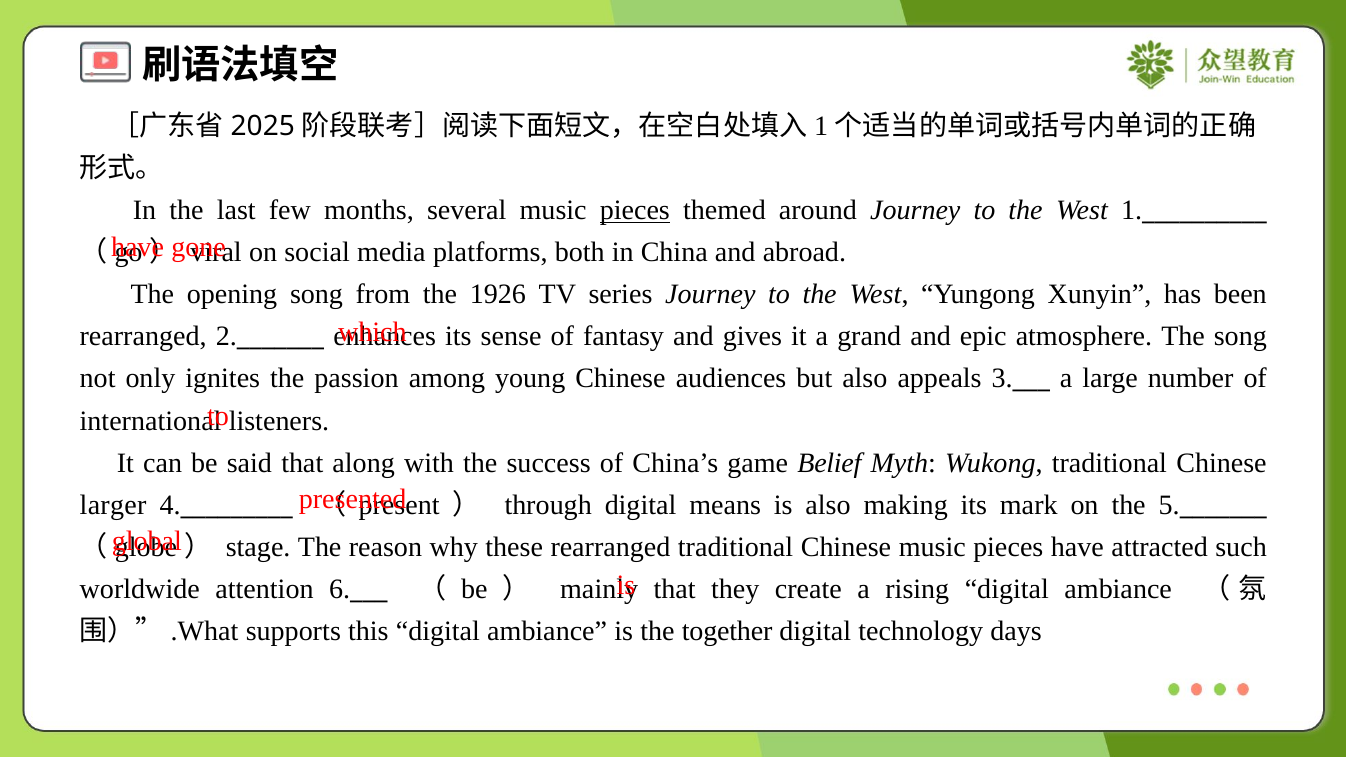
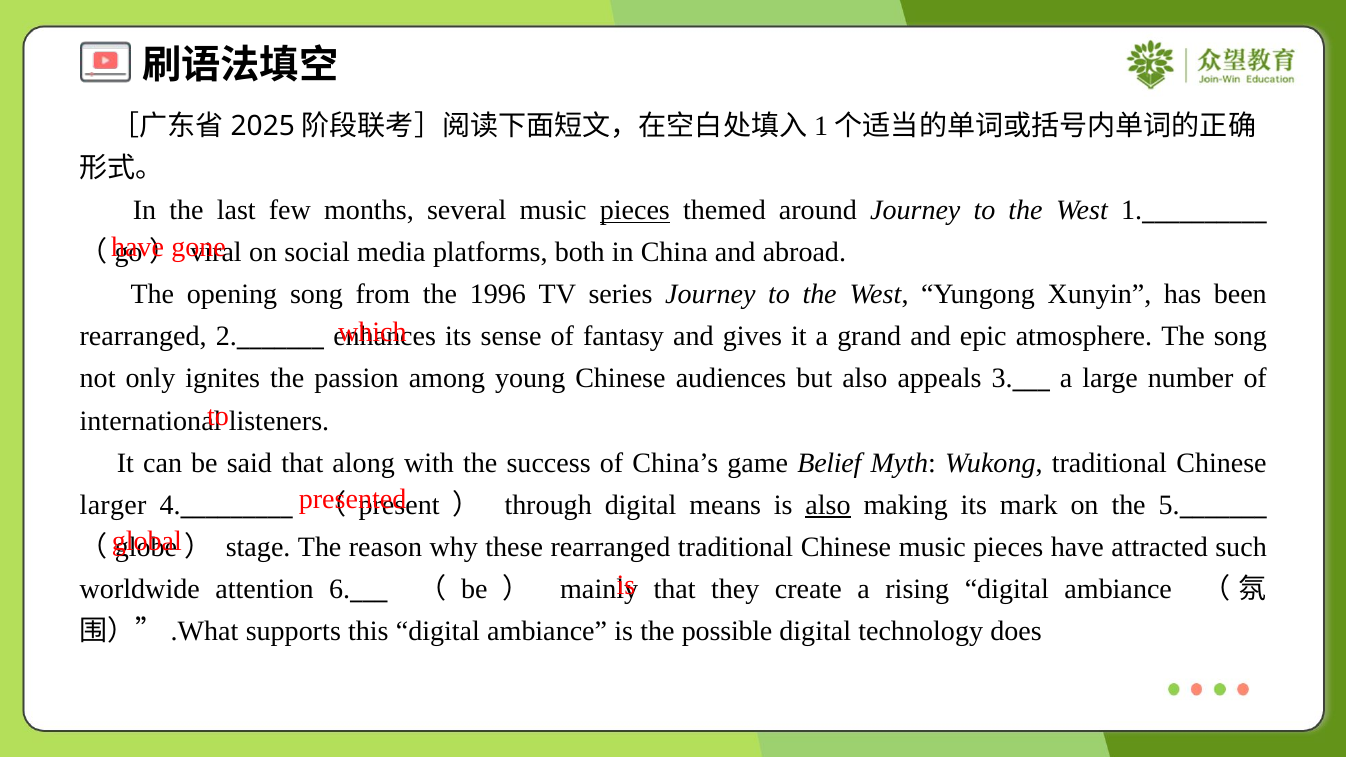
1926: 1926 -> 1996 (498, 295)
also underline: none -> present (828, 505)
together: together -> possible (727, 631)
days: days -> does (1016, 631)
